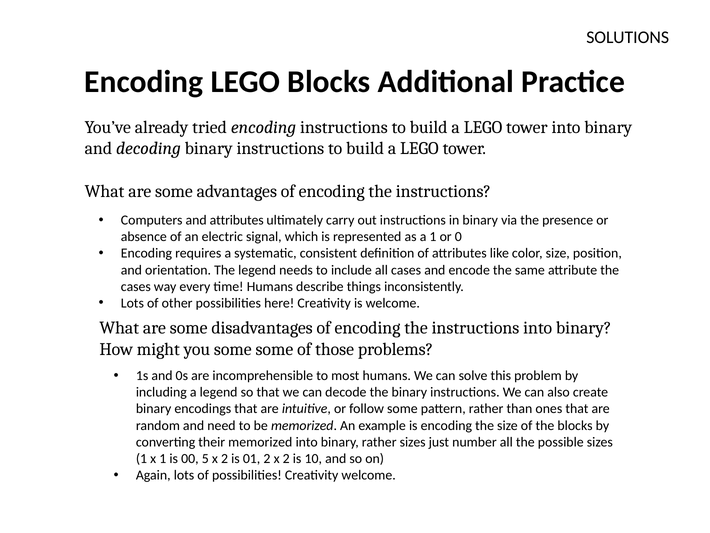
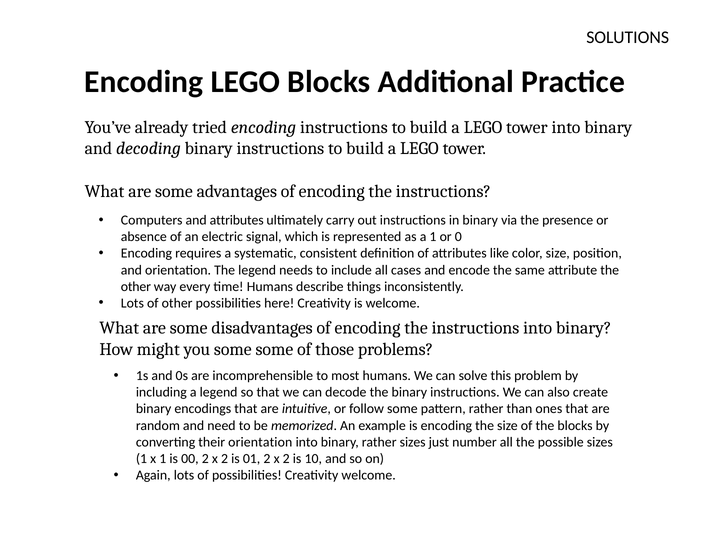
cases: cases -> other (136, 286)
their memorized: memorized -> orientation (260, 442)
00 5: 5 -> 2 (205, 458)
